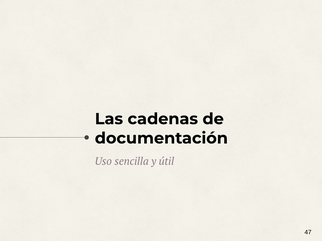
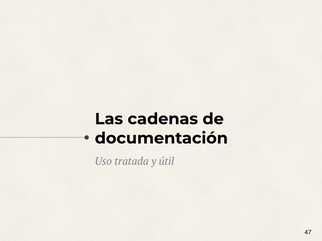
sencilla: sencilla -> tratada (132, 162)
